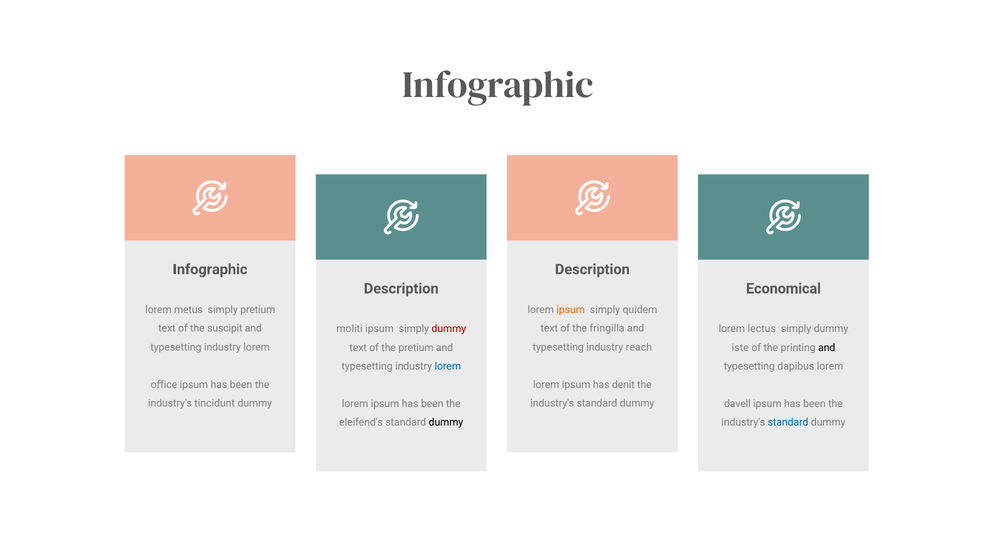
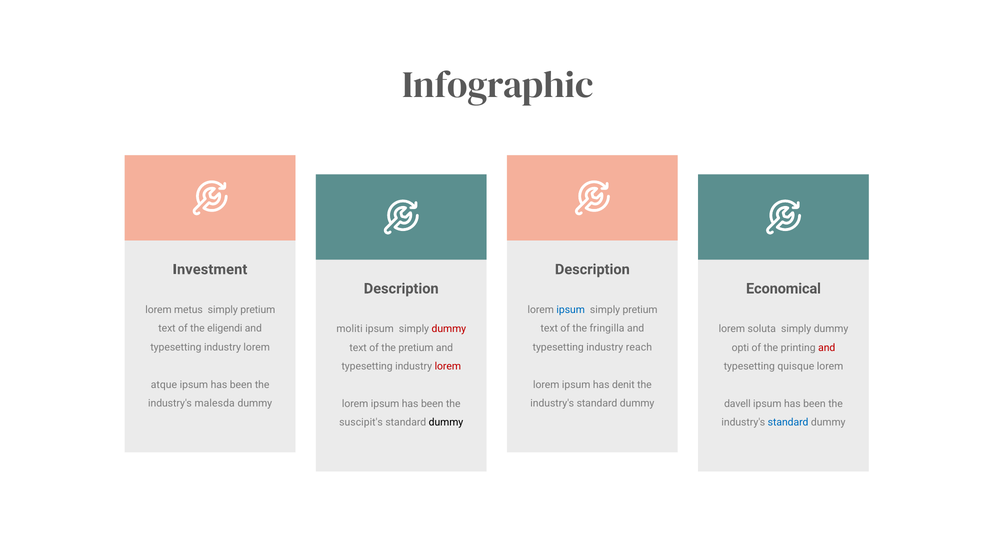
Infographic: Infographic -> Investment (210, 270)
ipsum colour: orange -> blue (571, 310)
quidem: quidem -> pretium (640, 310)
suscipit: suscipit -> eligendi (225, 329)
lectus: lectus -> soluta (762, 329)
iste: iste -> opti (740, 348)
and colour: black -> red (827, 348)
lorem colour: blue -> red (448, 366)
dapibus: dapibus -> quisque (796, 366)
office: office -> atque (164, 385)
tincidunt: tincidunt -> malesda (215, 403)
eleifend's: eleifend's -> suscipit's (361, 423)
